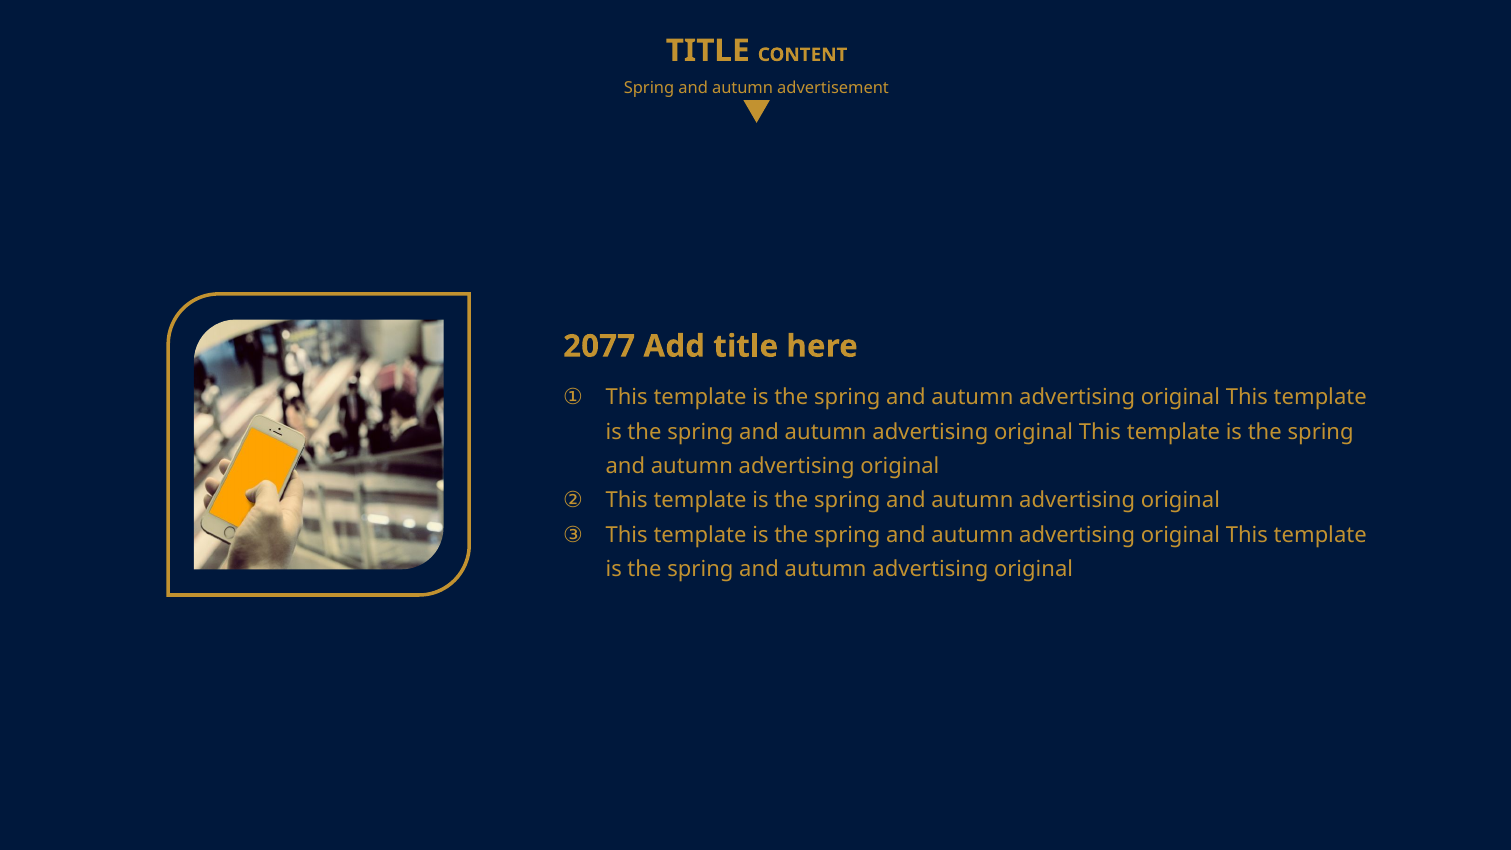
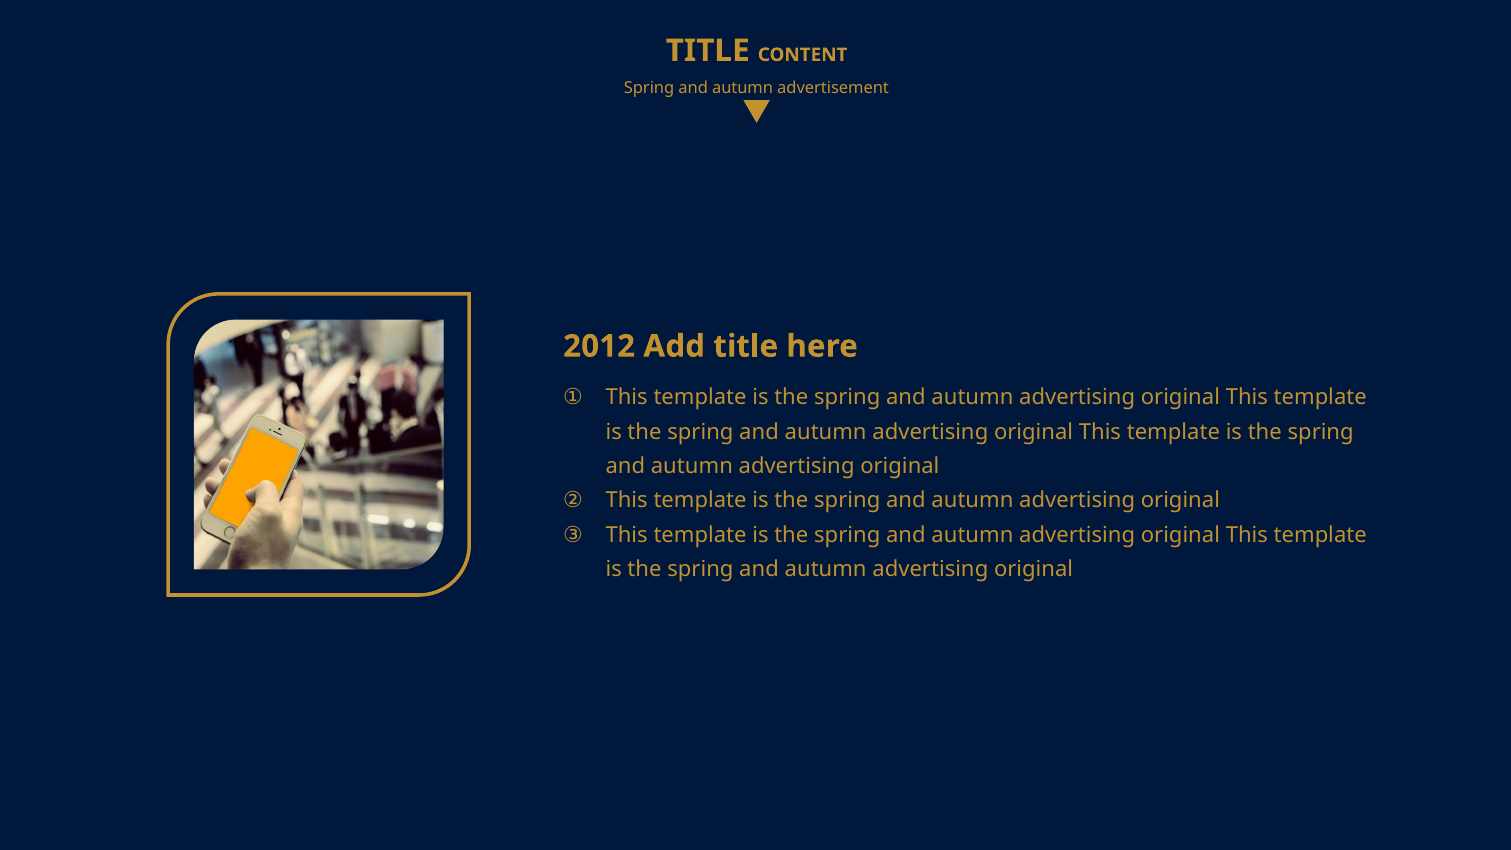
2077: 2077 -> 2012 (599, 346)
